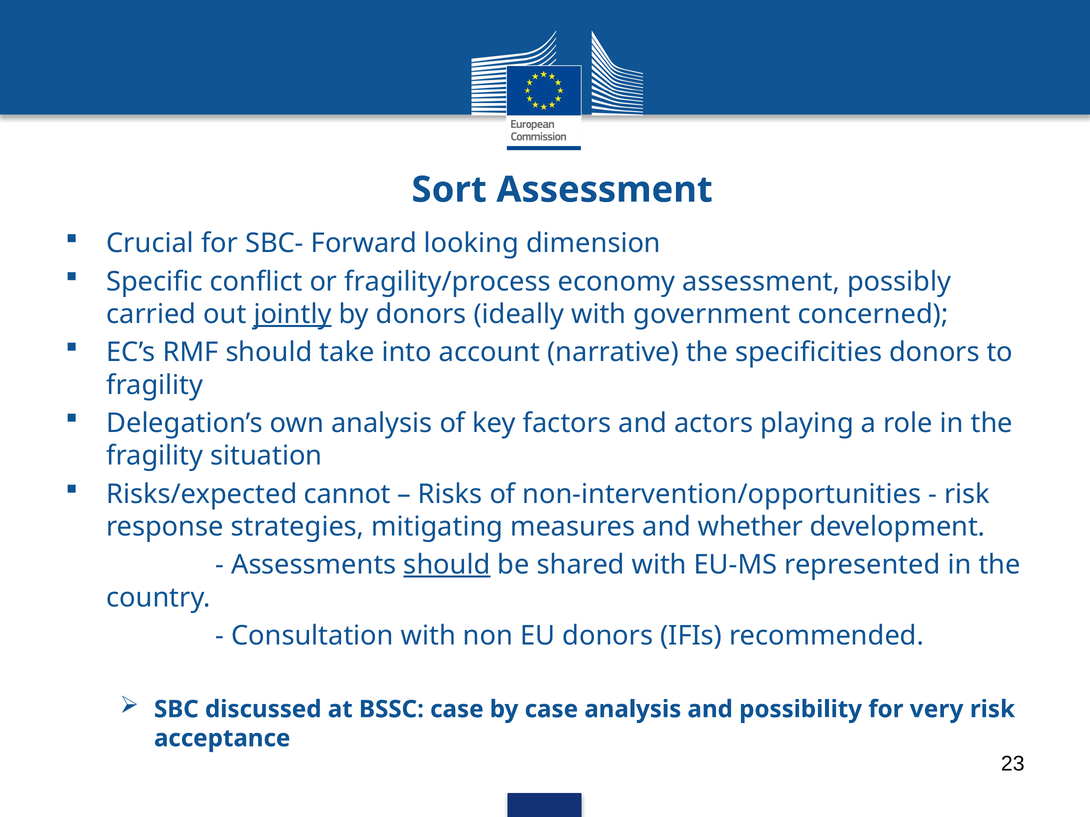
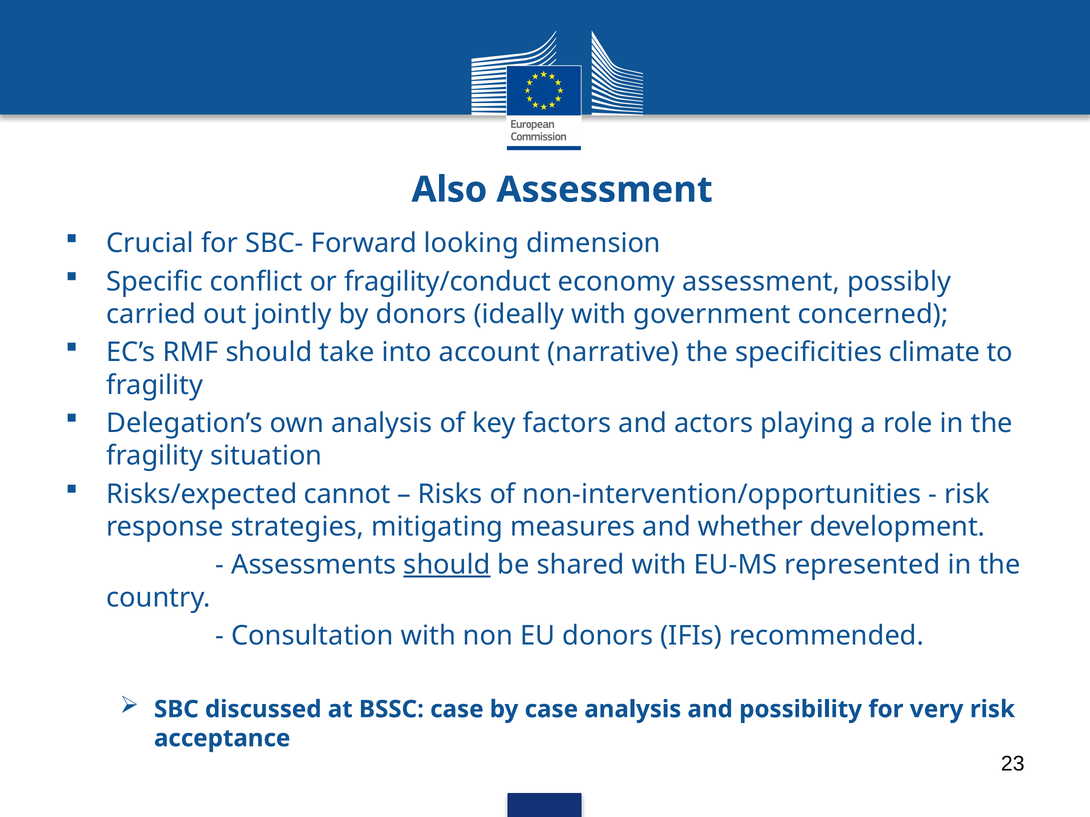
Sort: Sort -> Also (449, 190)
fragility/process: fragility/process -> fragility/conduct (448, 282)
jointly underline: present -> none (293, 314)
specificities donors: donors -> climate (934, 353)
